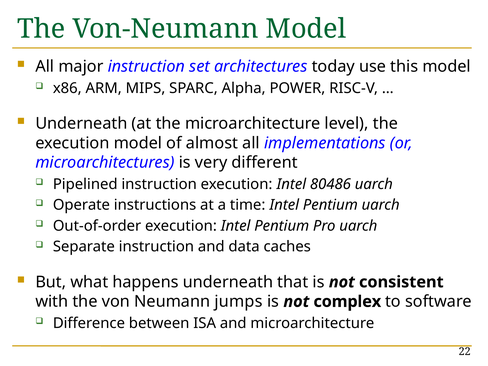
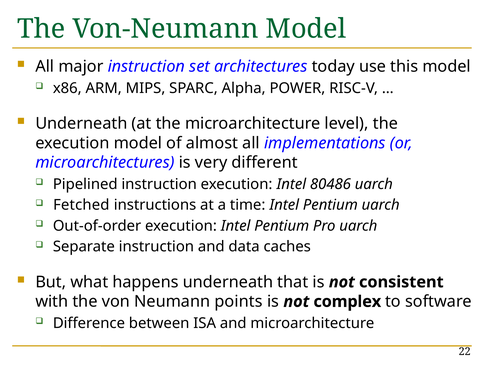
Operate: Operate -> Fetched (81, 205)
jumps: jumps -> points (239, 302)
